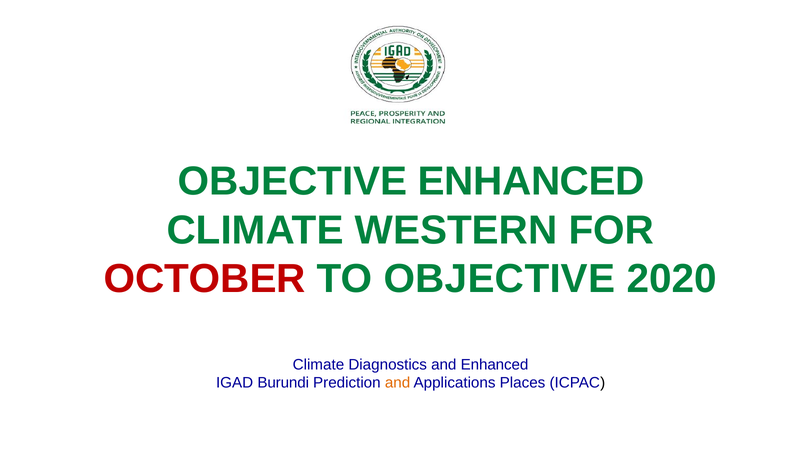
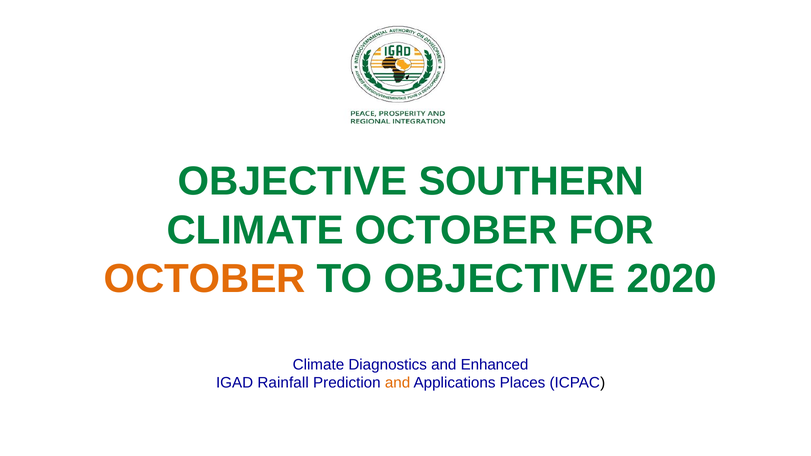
OBJECTIVE ENHANCED: ENHANCED -> SOUTHERN (531, 182)
CLIMATE WESTERN: WESTERN -> OCTOBER (456, 230)
OCTOBER colour: red -> orange (205, 279)
Burundi: Burundi -> Rainfall (283, 383)
